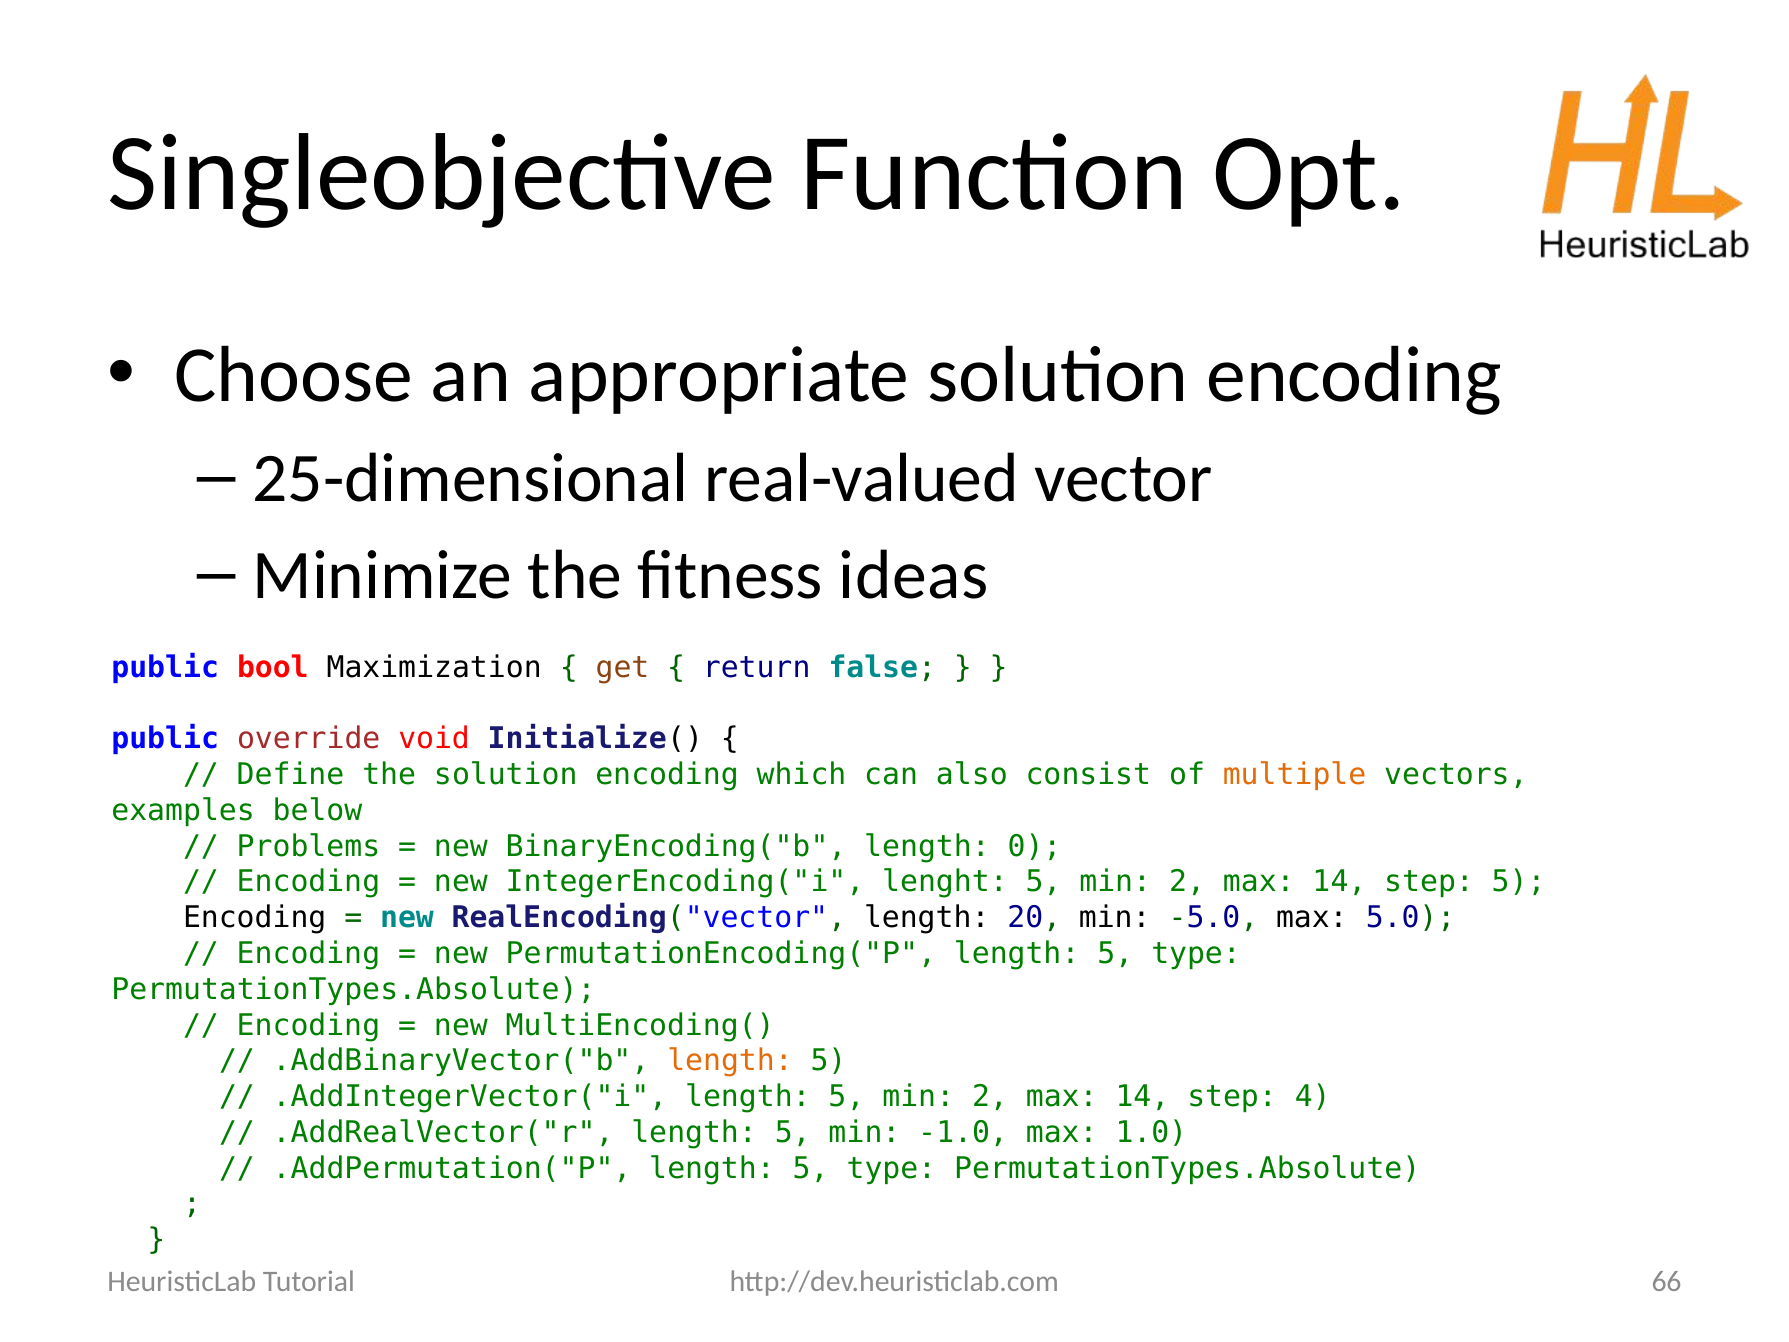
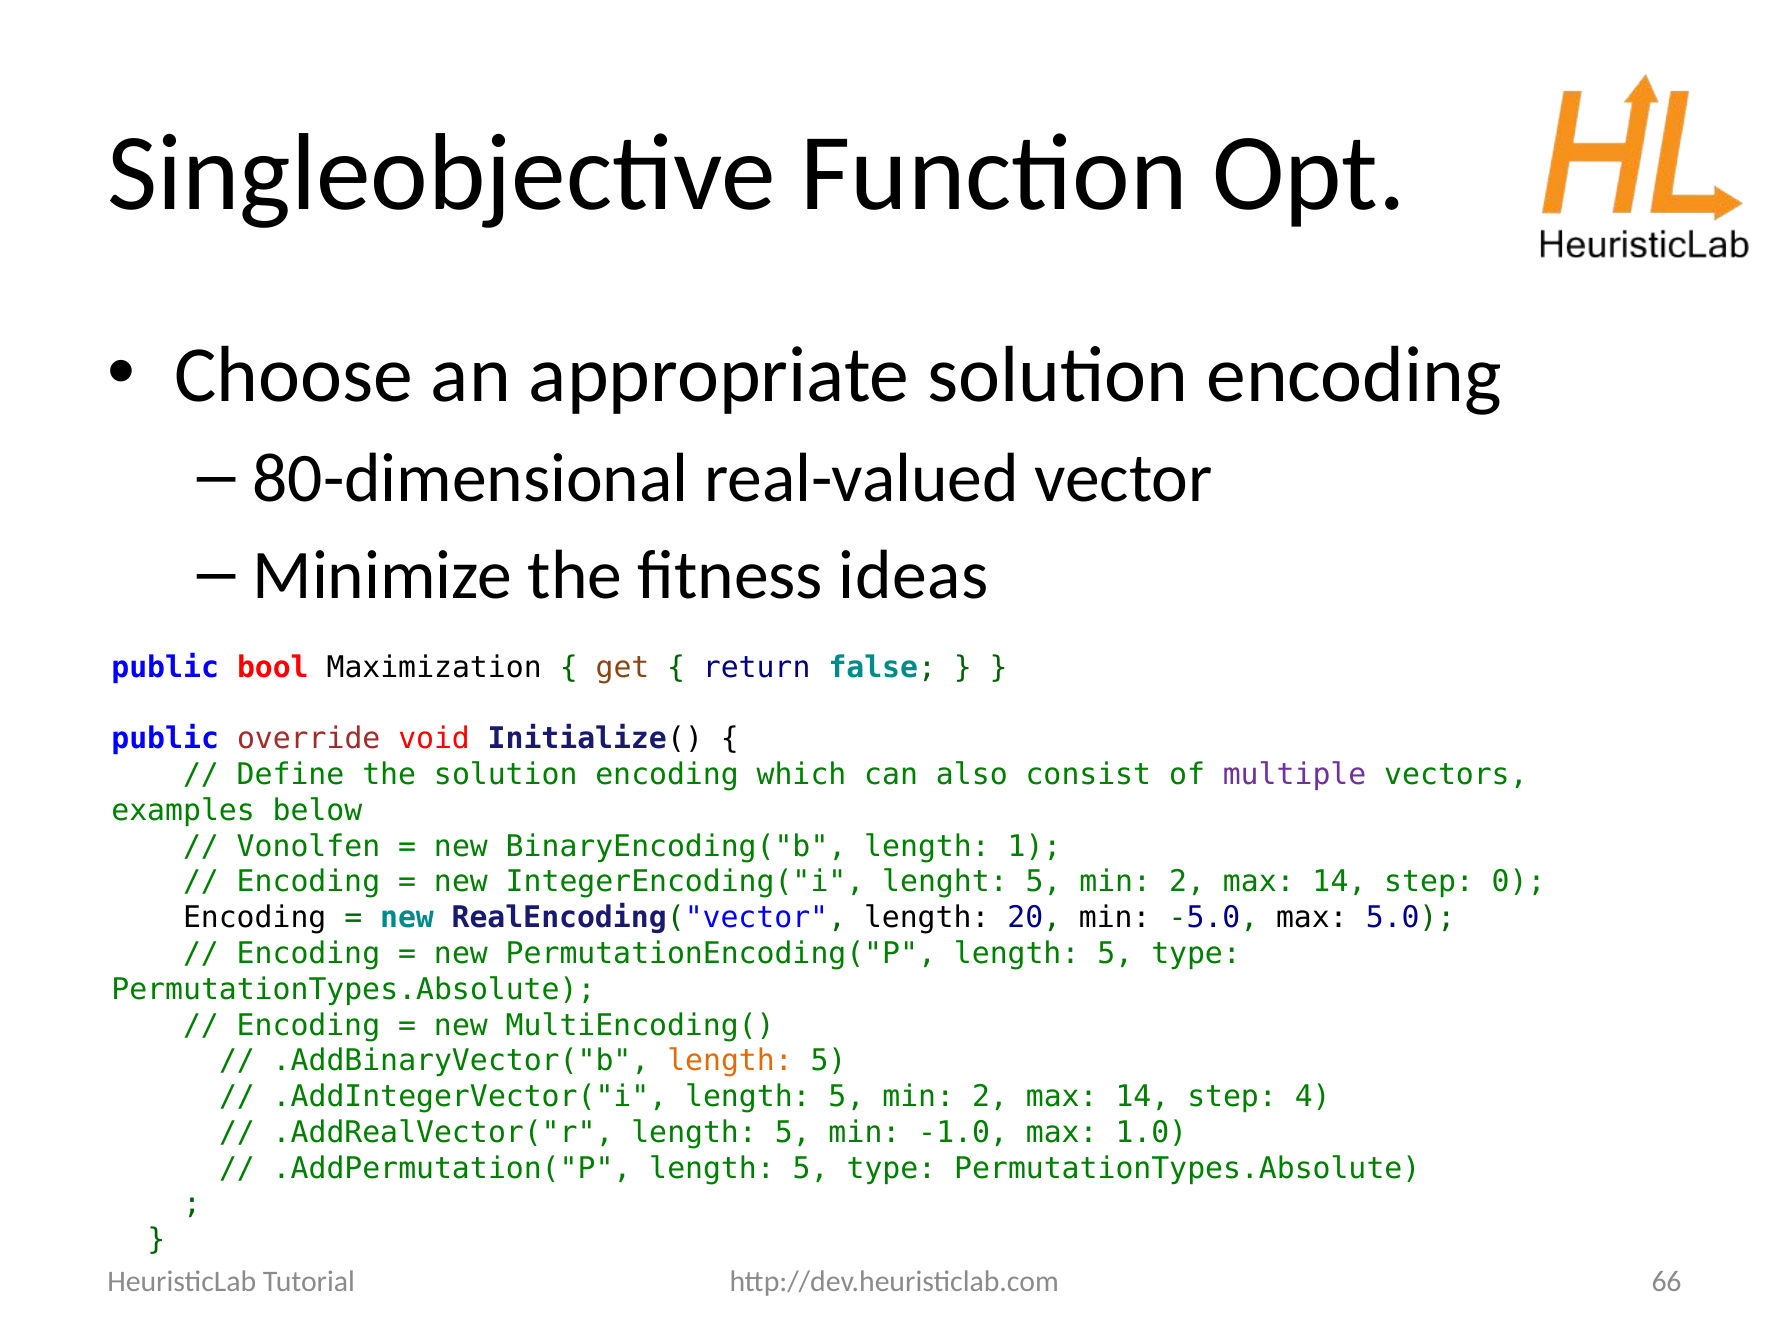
25-dimensional: 25-dimensional -> 80-dimensional (471, 478)
multiple colour: orange -> purple (1295, 775)
Problems: Problems -> Vonolfen (308, 846)
0: 0 -> 1 (1035, 846)
step 5: 5 -> 0 (1519, 882)
